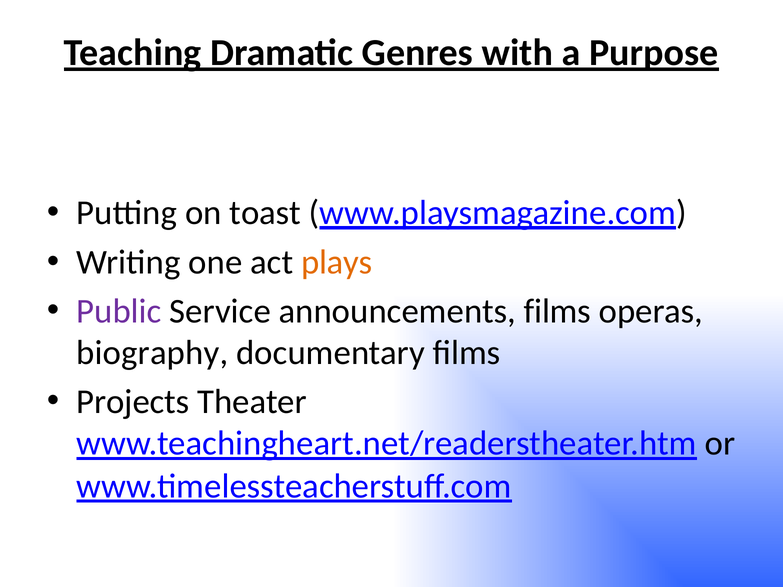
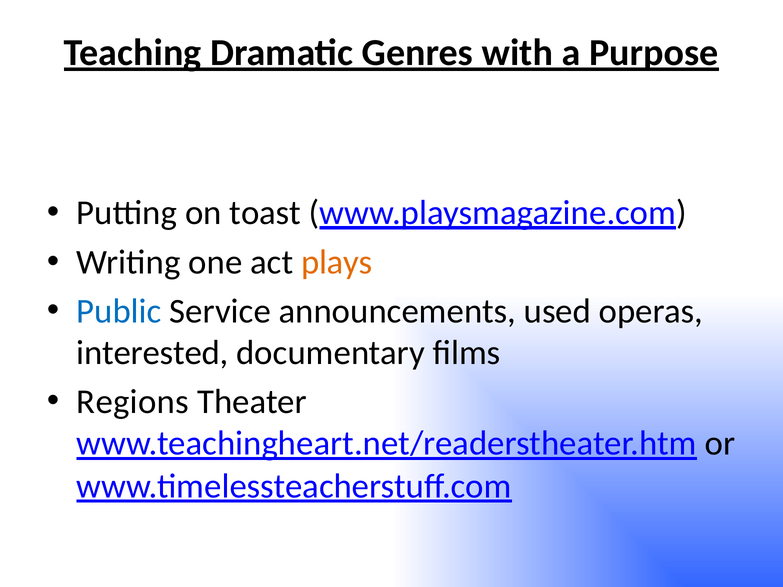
Public colour: purple -> blue (119, 311)
announcements films: films -> used (557, 311)
biography: biography -> interested (152, 353)
Projects: Projects -> Regions (133, 402)
